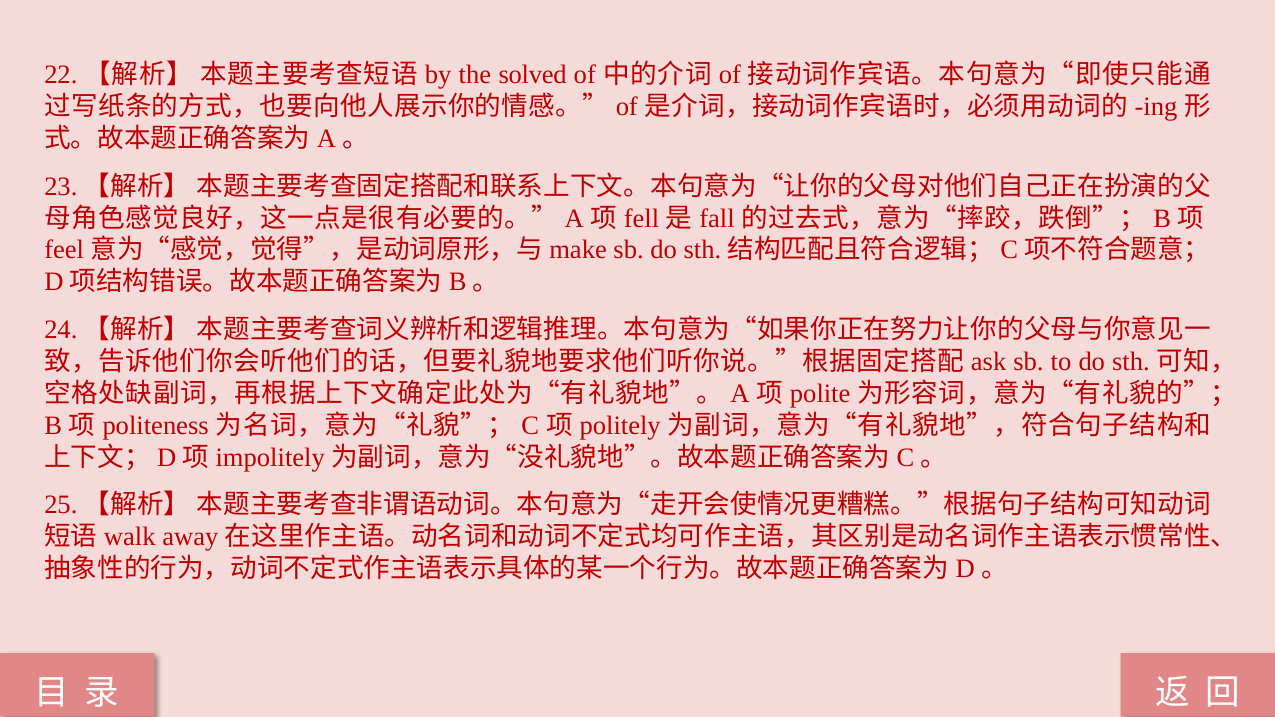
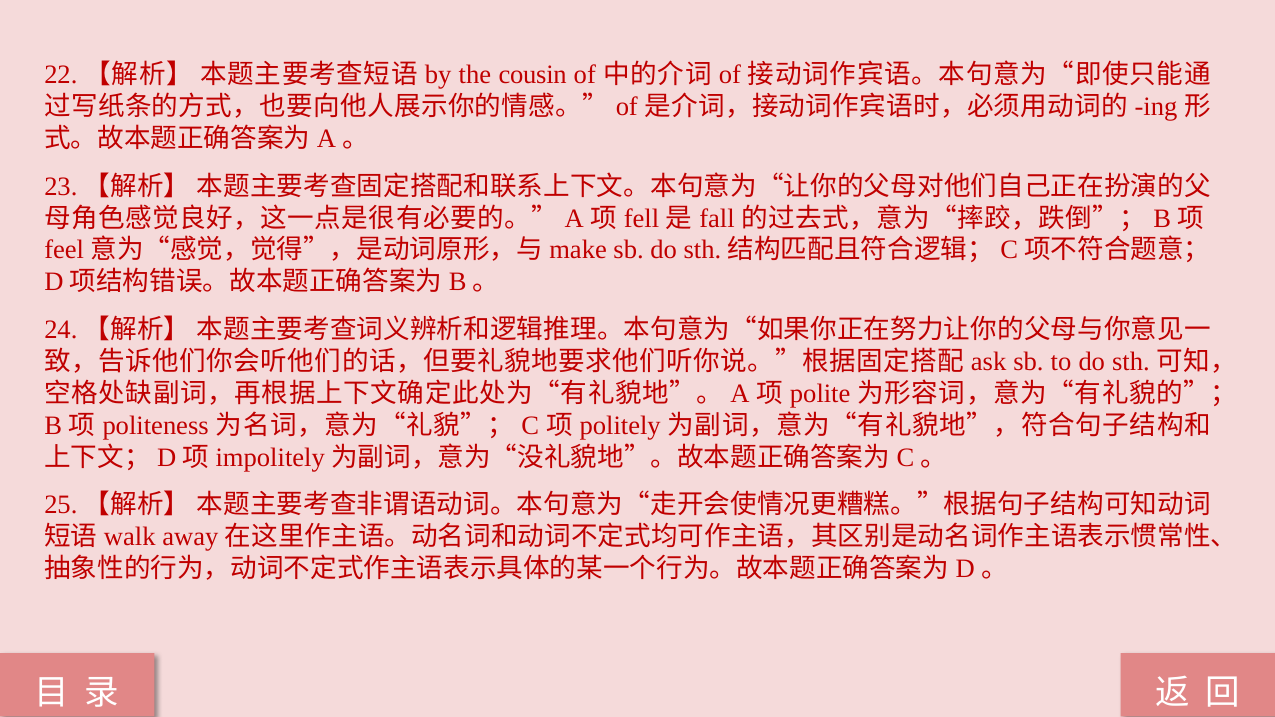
solved: solved -> cousin (533, 75)
